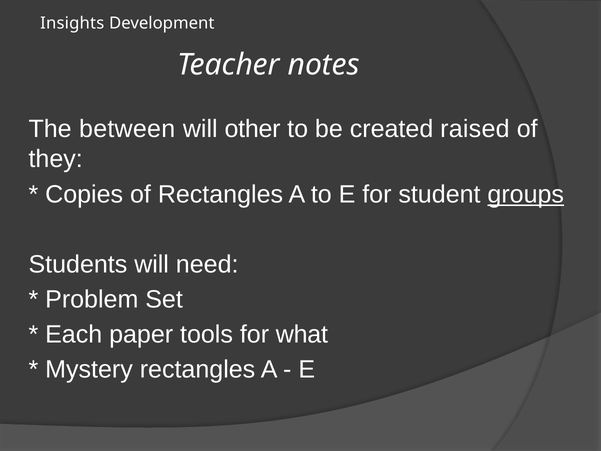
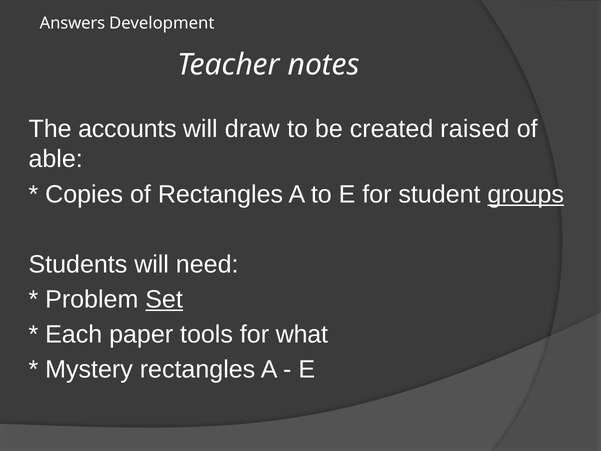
Insights: Insights -> Answers (72, 23)
between: between -> accounts (127, 129)
other: other -> draw (252, 129)
they: they -> able (56, 159)
Set underline: none -> present (164, 299)
